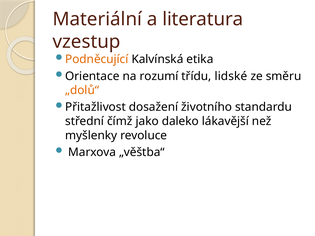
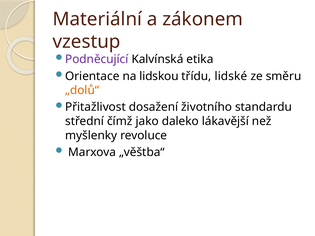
literatura: literatura -> zákonem (203, 19)
Podněcující colour: orange -> purple (97, 59)
rozumí: rozumí -> lidskou (159, 76)
